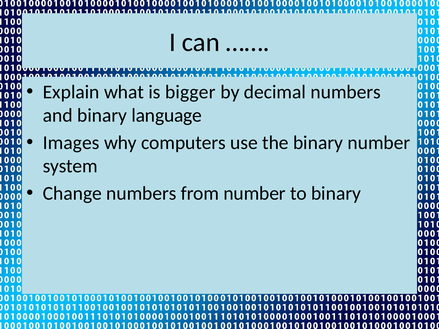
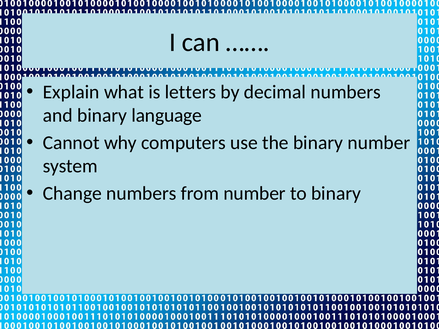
bigger: bigger -> letters (190, 92)
Images: Images -> Cannot (71, 143)
